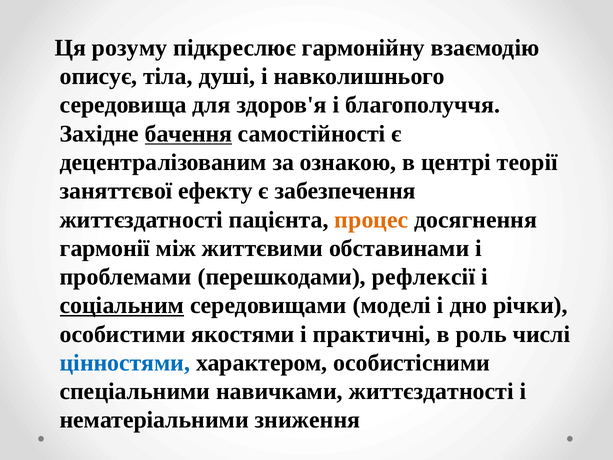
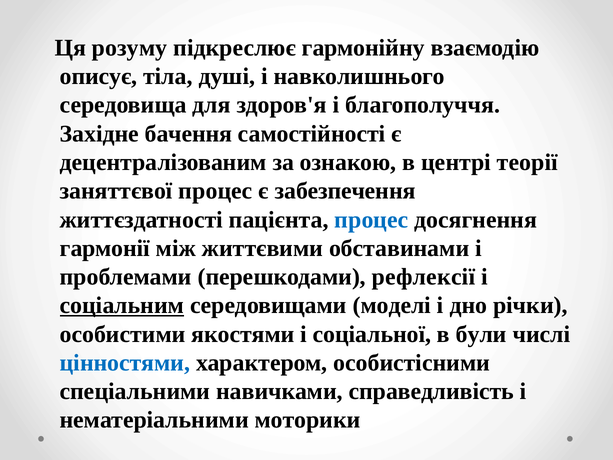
бачення underline: present -> none (189, 134)
заняттєвої ефекту: ефекту -> процес (215, 191)
процес colour: orange -> blue (371, 220)
практичні: практичні -> соціальної (372, 334)
роль: роль -> були (481, 334)
навичками життєздатності: життєздатності -> справедливість (431, 391)
зниження: зниження -> моторики (308, 420)
